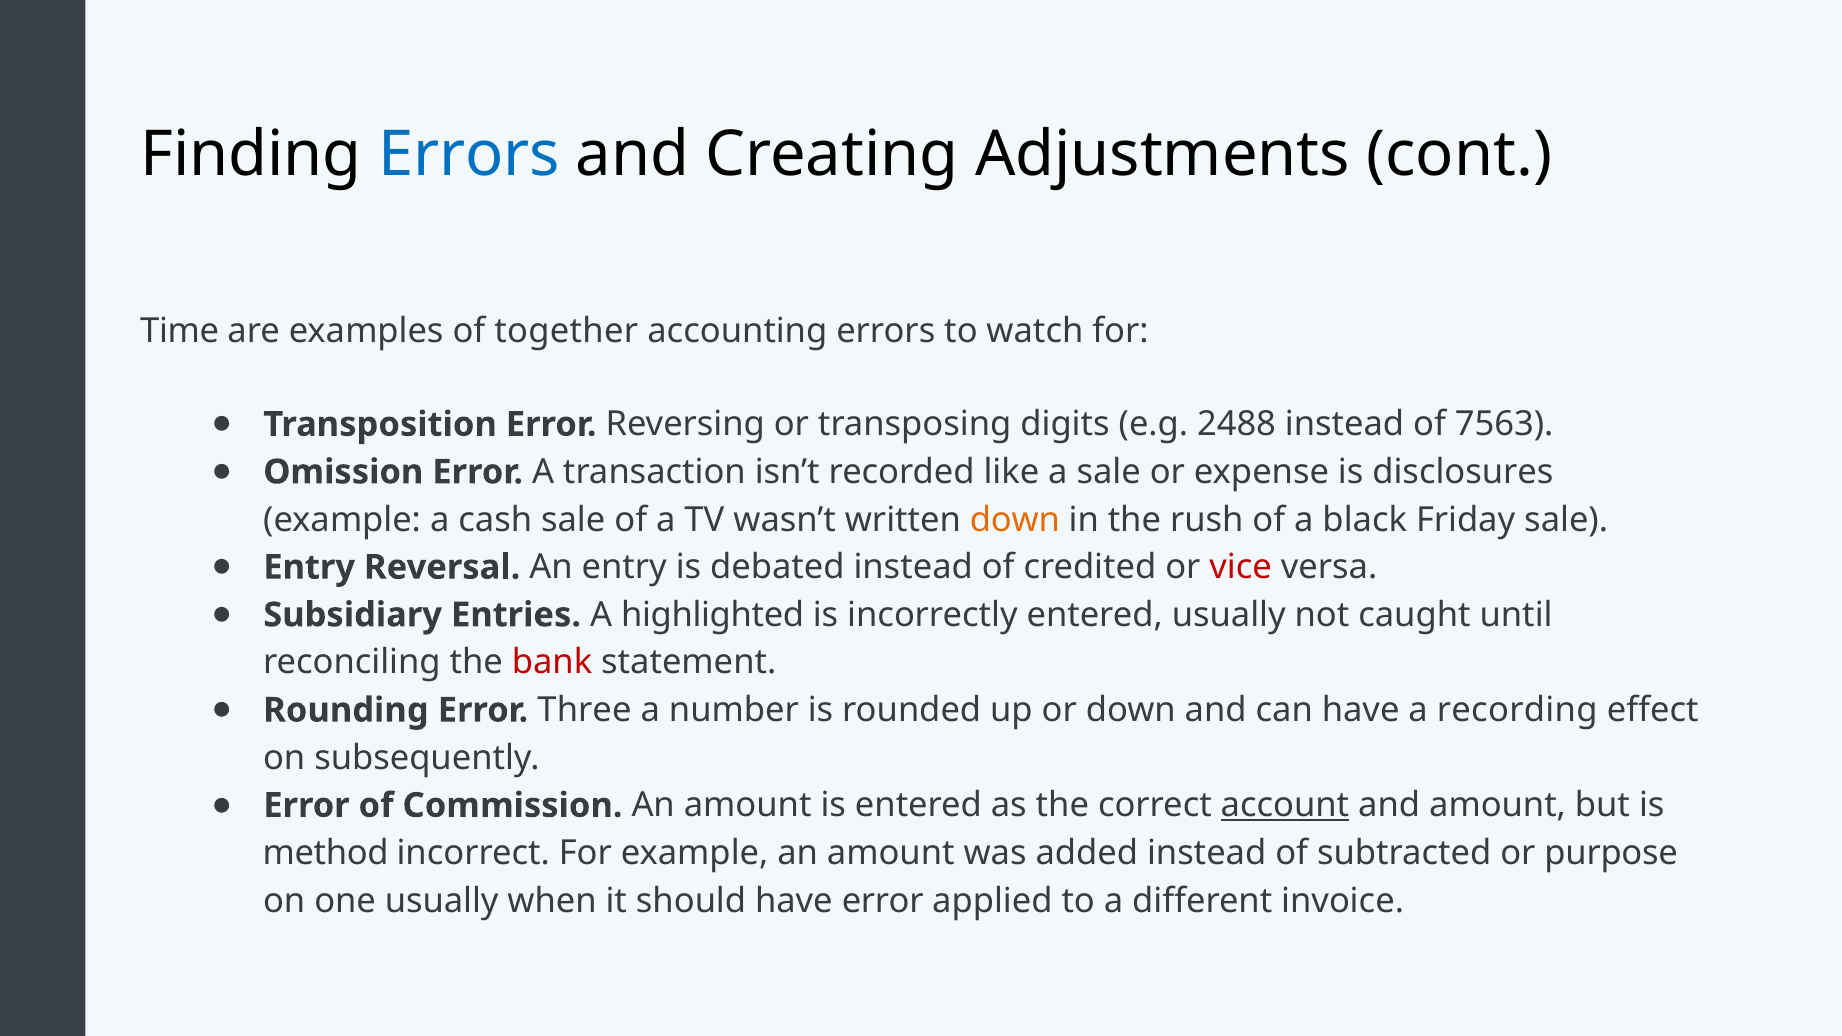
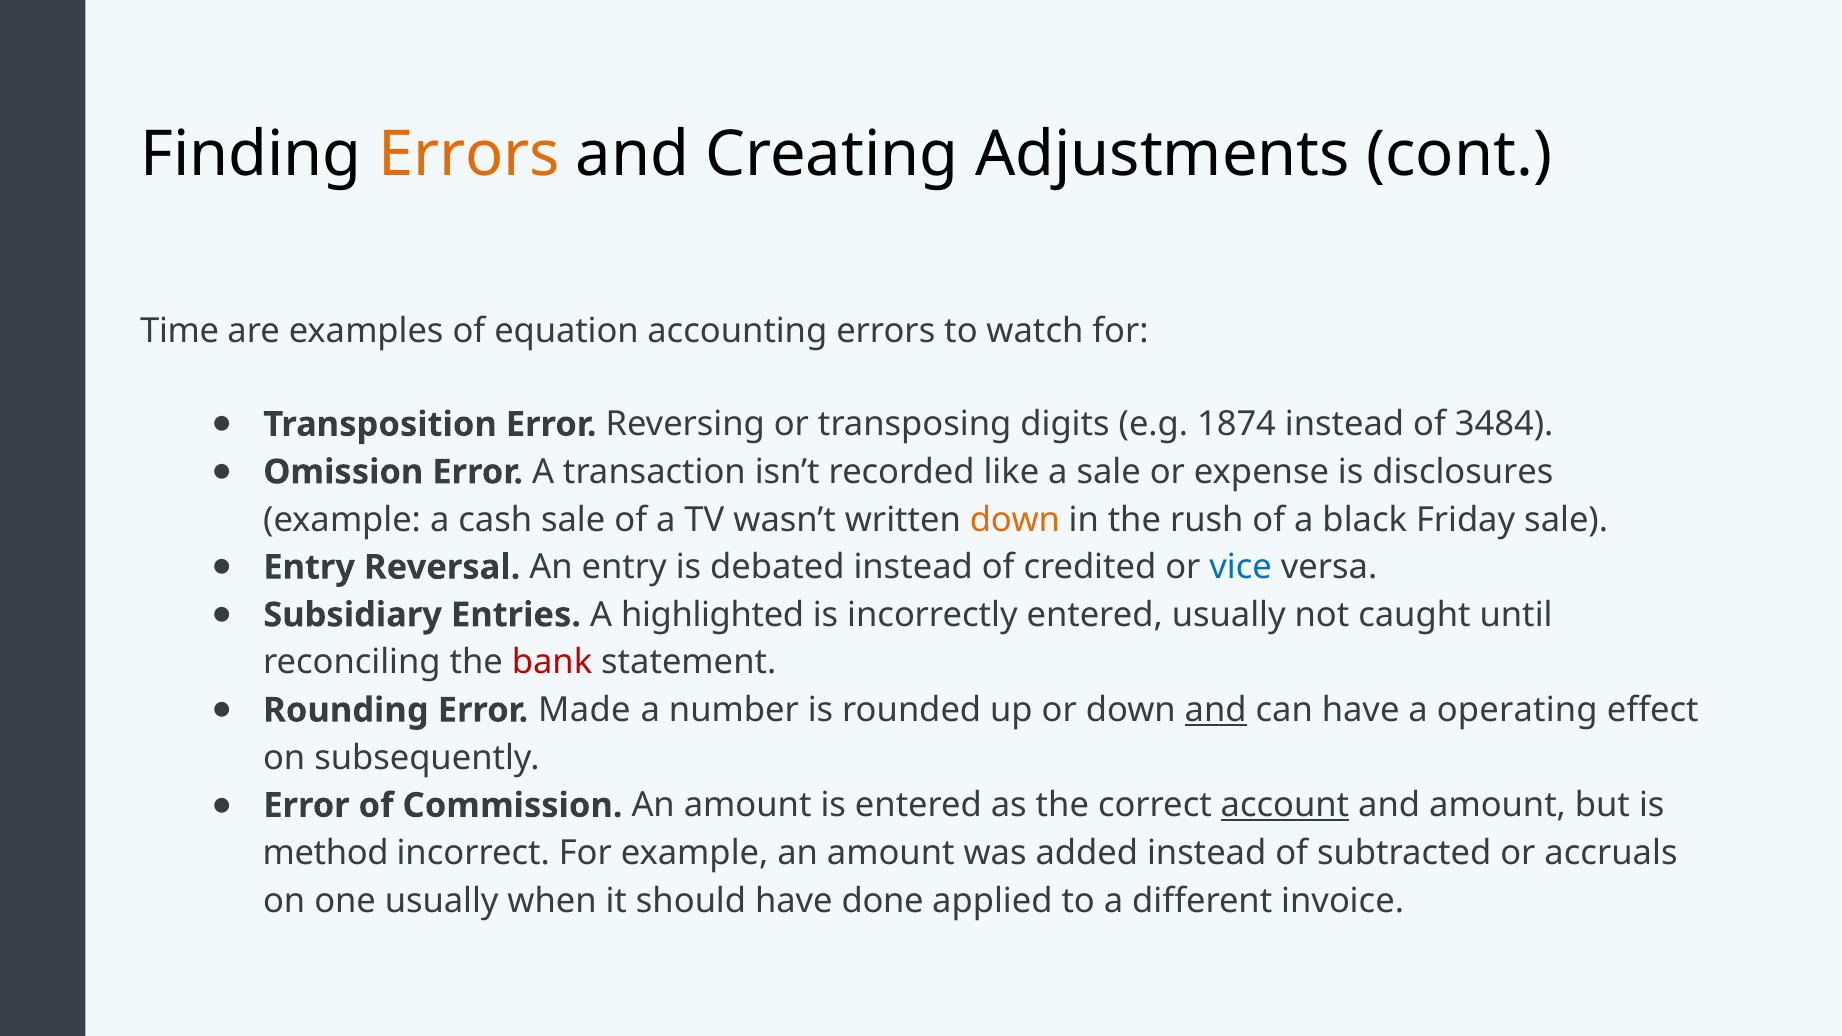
Errors colour: blue -> orange (469, 155)
together: together -> equation (567, 331)
2488: 2488 -> 1874 (1237, 424)
7563: 7563 -> 3484 (1504, 424)
vice colour: red -> blue (1241, 567)
Three: Three -> Made (584, 710)
and underline: none -> present (1216, 710)
recording: recording -> operating (1517, 710)
purpose: purpose -> accruals (1611, 853)
have error: error -> done (883, 901)
